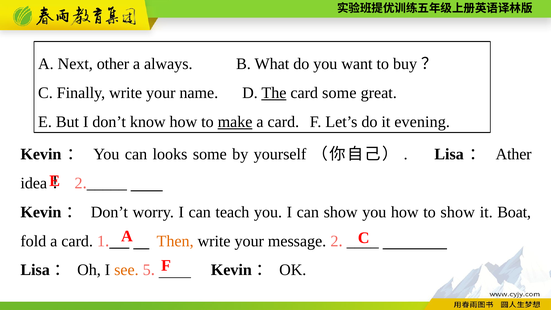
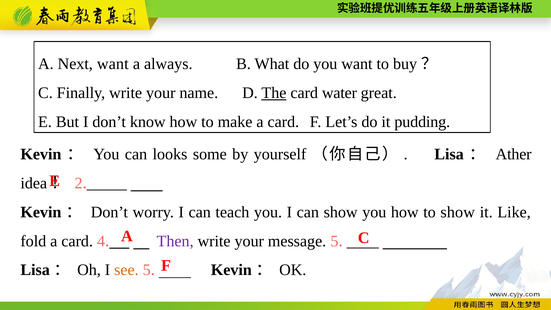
Next other: other -> want (113, 64)
card some: some -> water (339, 93)
make underline: present -> none (235, 122)
evening: evening -> pudding (422, 122)
Boat: Boat -> Like (514, 212)
1: 1 -> 4 (101, 241)
Then colour: orange -> purple (175, 241)
message 2: 2 -> 5 (334, 241)
